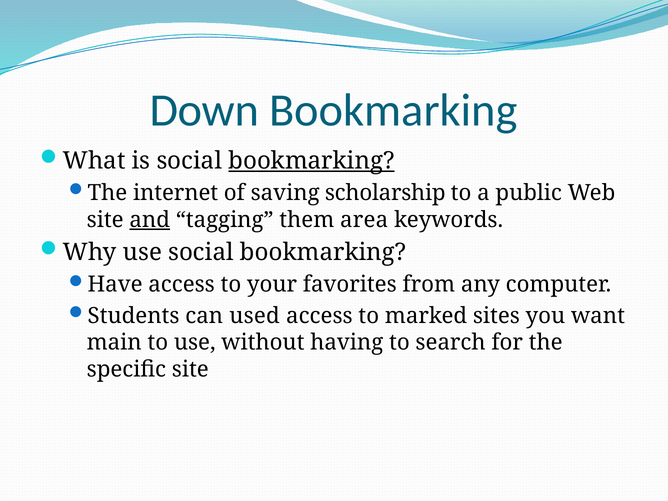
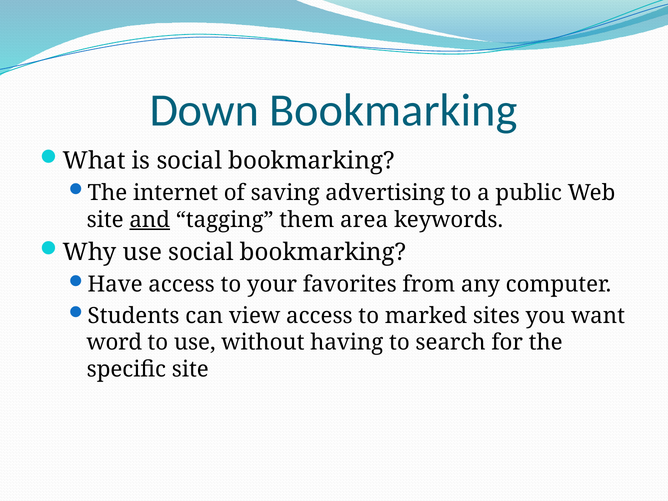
bookmarking underline: present -> none (311, 161)
scholarship: scholarship -> advertising (385, 193)
used: used -> view (255, 316)
main: main -> word (114, 342)
